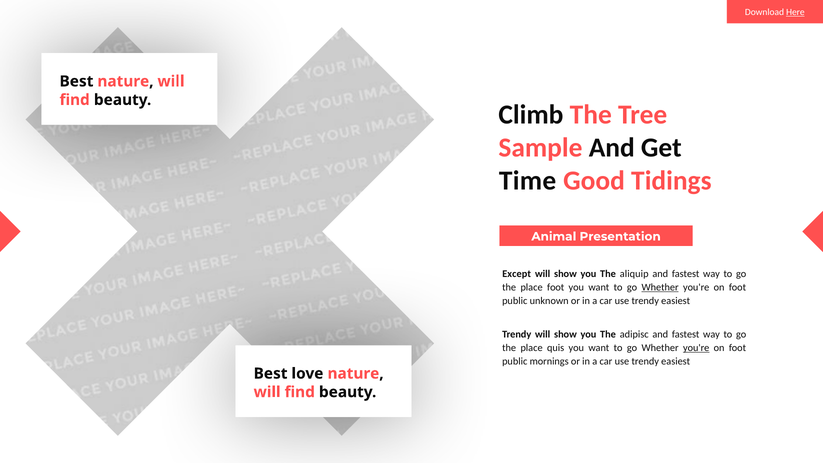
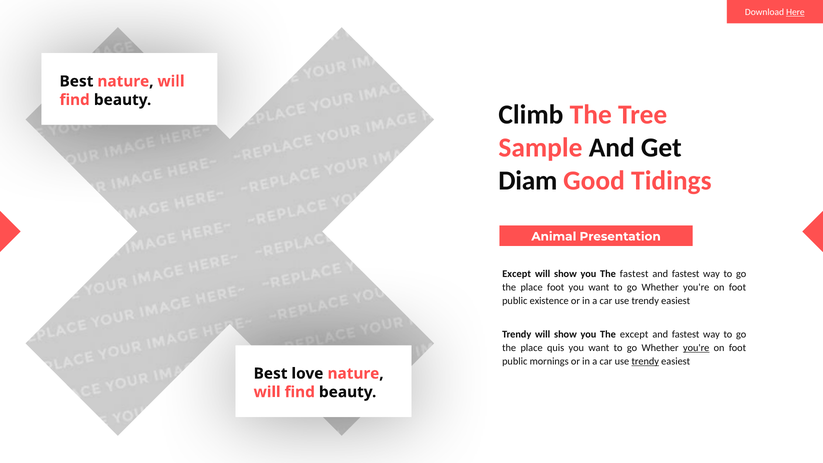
Time: Time -> Diam (528, 181)
The aliquip: aliquip -> fastest (634, 274)
Whether underline: present -> none (660, 287)
unknown: unknown -> existence (549, 301)
The adipisc: adipisc -> except (634, 334)
trendy underline: none -> present (645, 361)
